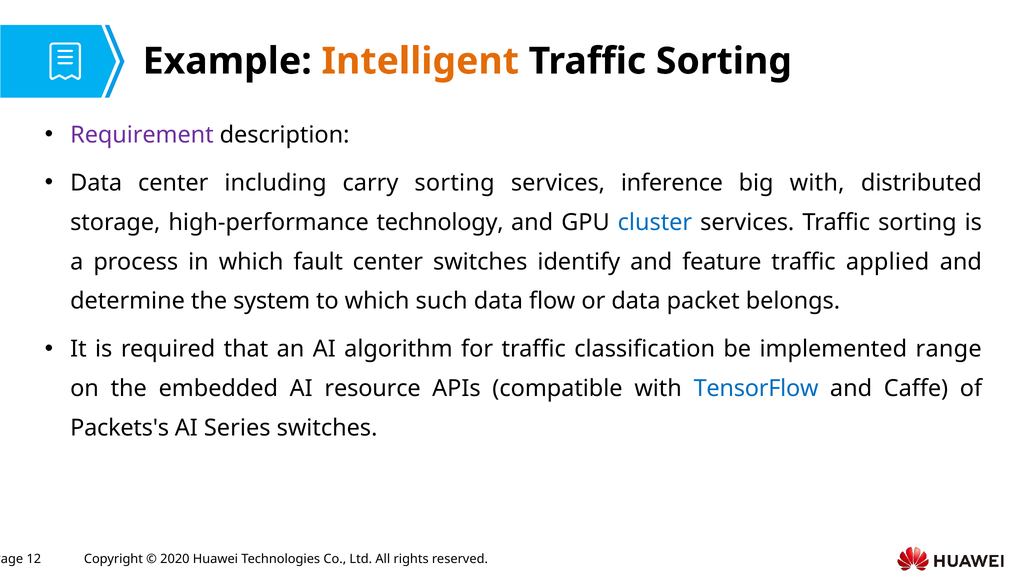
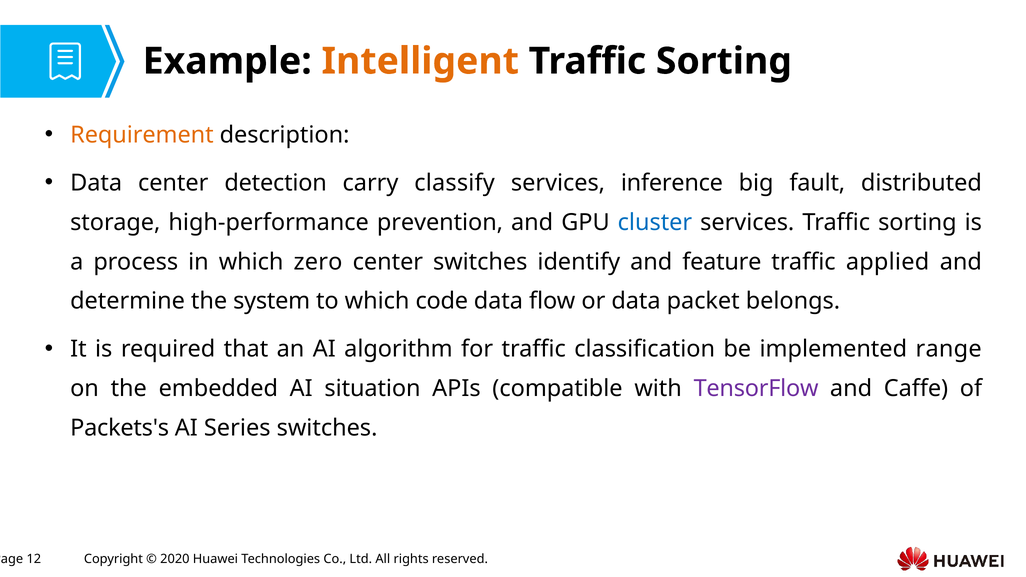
Requirement colour: purple -> orange (142, 135)
including: including -> detection (276, 183)
carry sorting: sorting -> classify (455, 183)
big with: with -> fault (817, 183)
technology: technology -> prevention (440, 222)
fault: fault -> zero (318, 262)
such: such -> code (442, 301)
resource: resource -> situation (373, 389)
TensorFlow colour: blue -> purple (756, 389)
